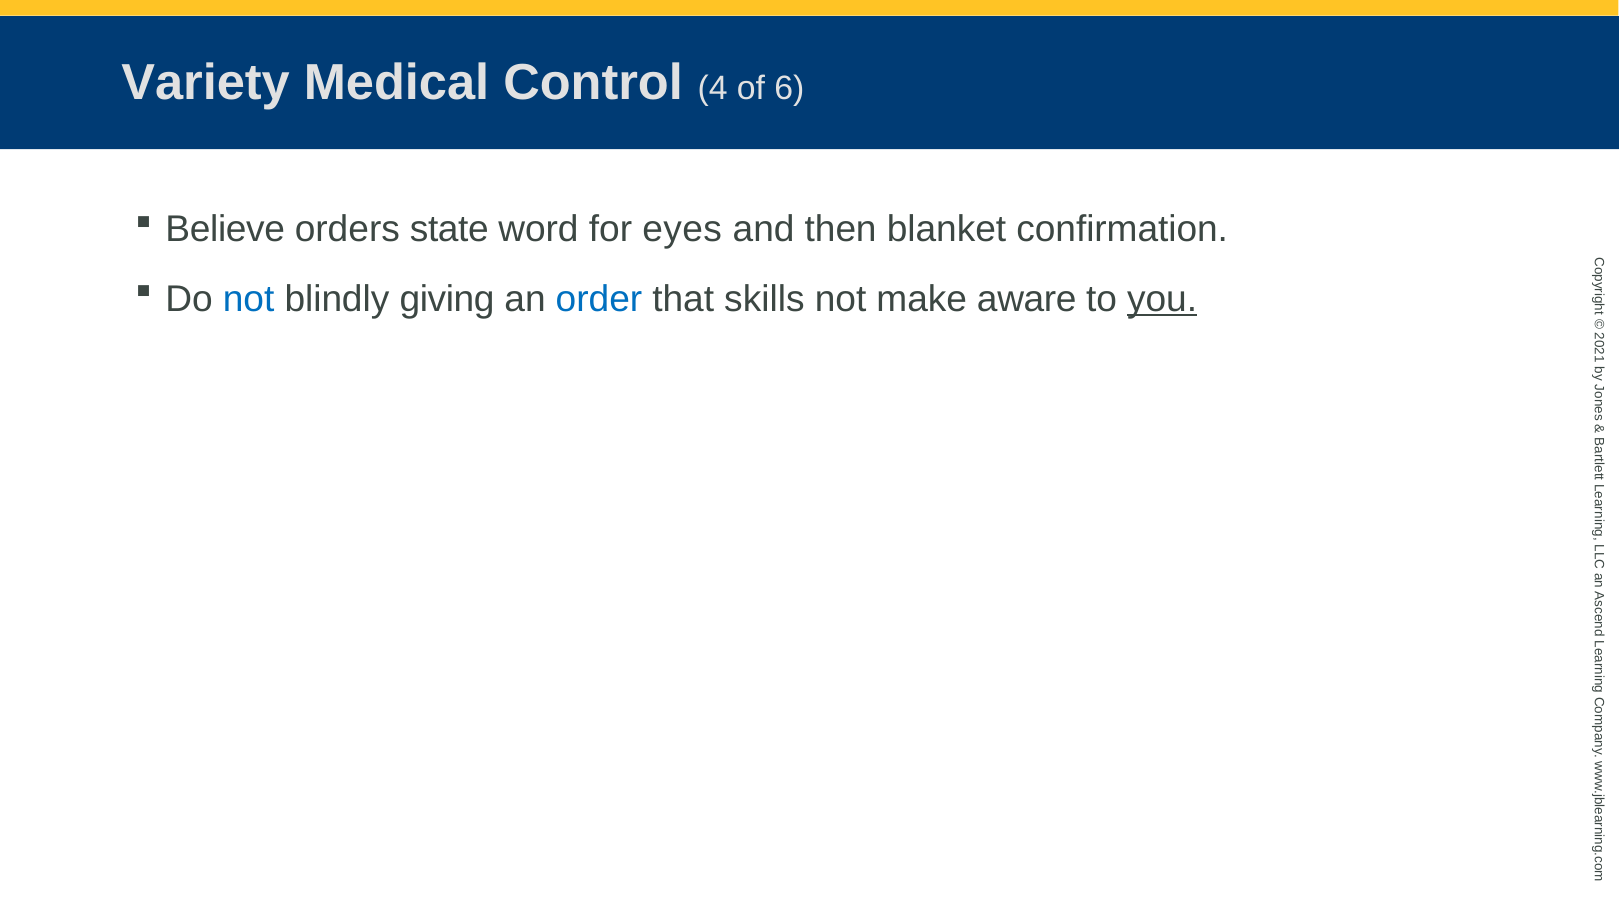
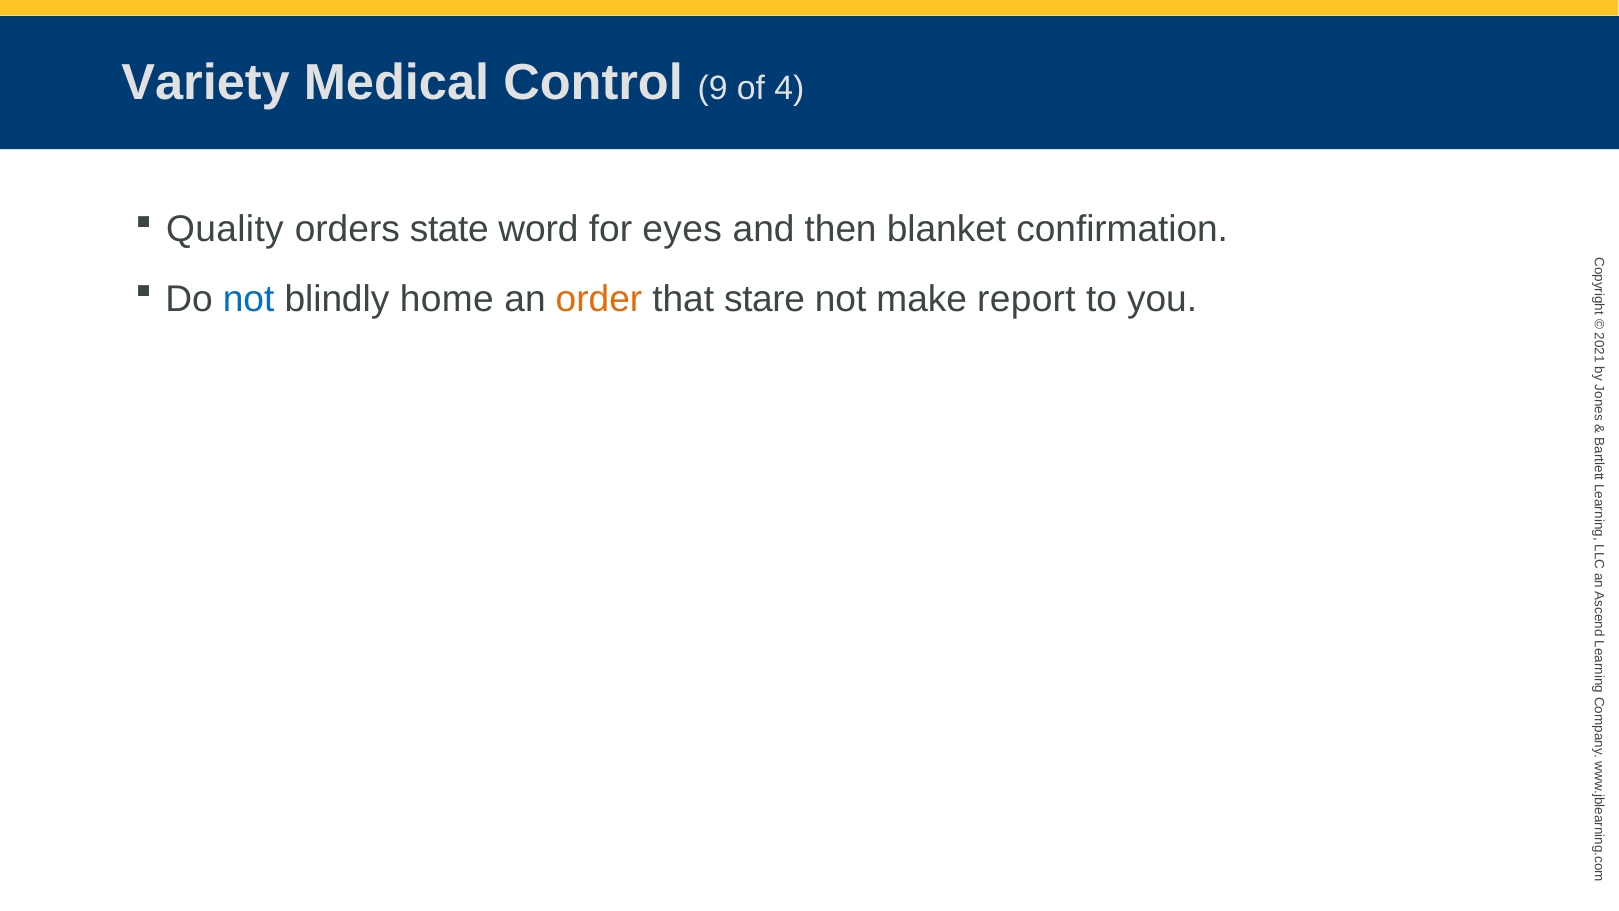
4: 4 -> 9 (713, 89)
6: 6 -> 4 (789, 89)
Believe: Believe -> Quality (225, 229)
giving: giving -> home (447, 299)
order colour: blue -> orange (599, 299)
skills: skills -> stare (765, 299)
aware: aware -> report (1026, 299)
you underline: present -> none (1162, 299)
